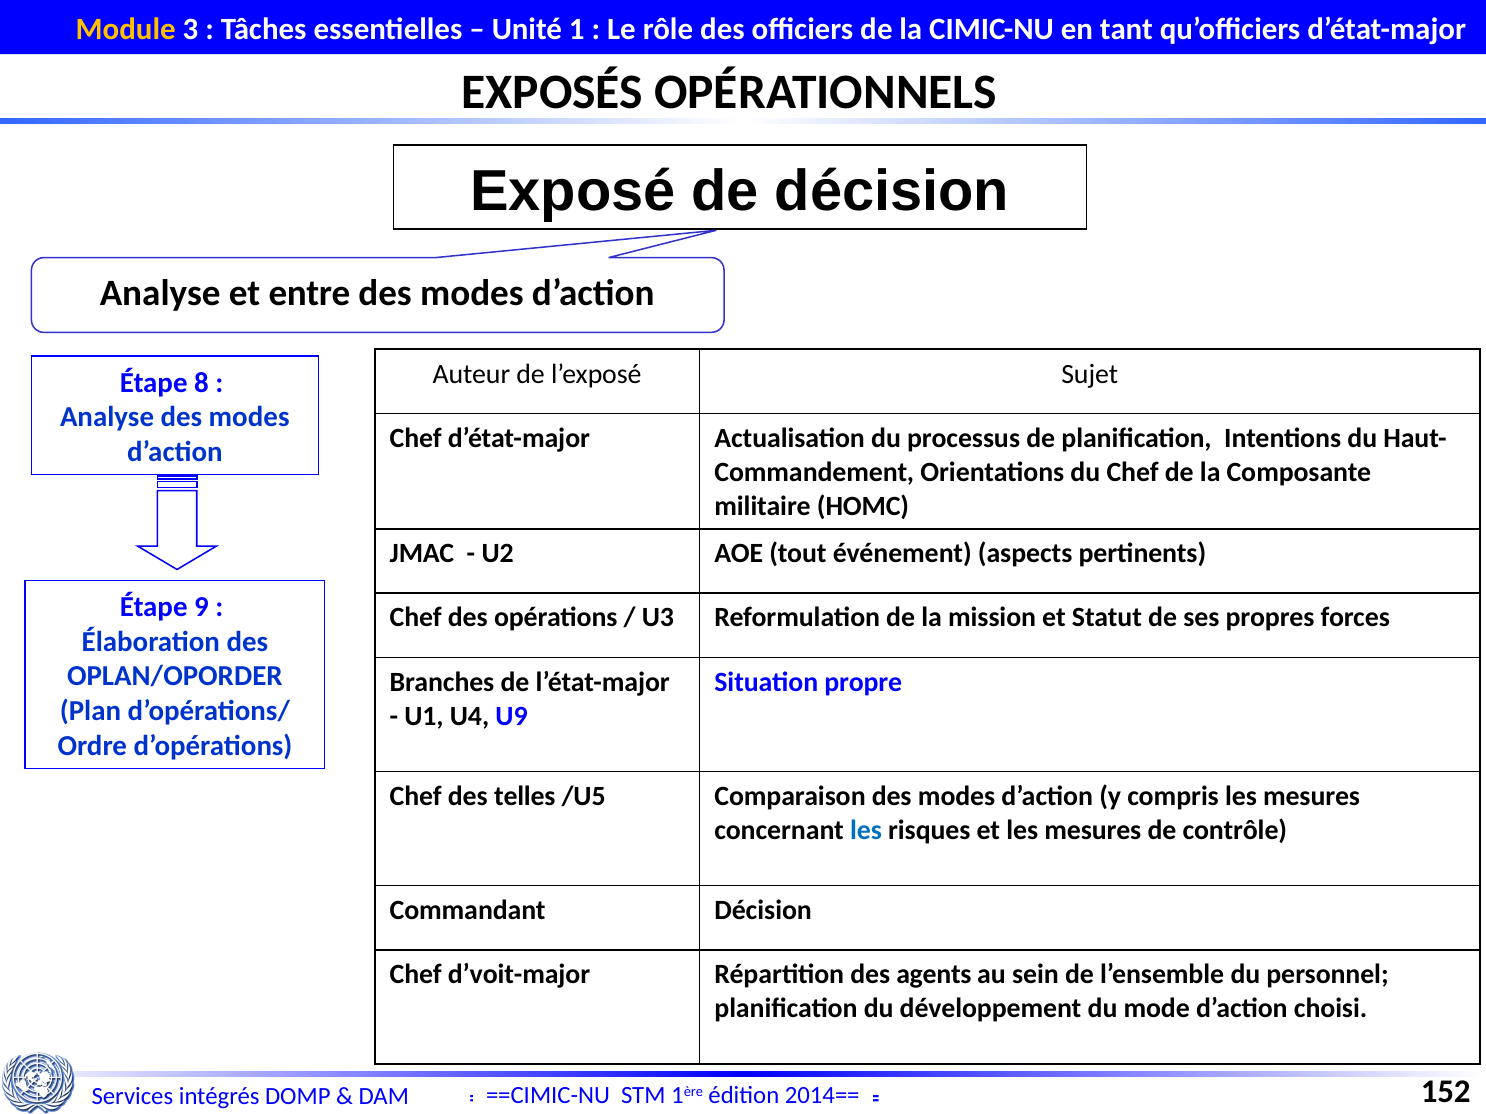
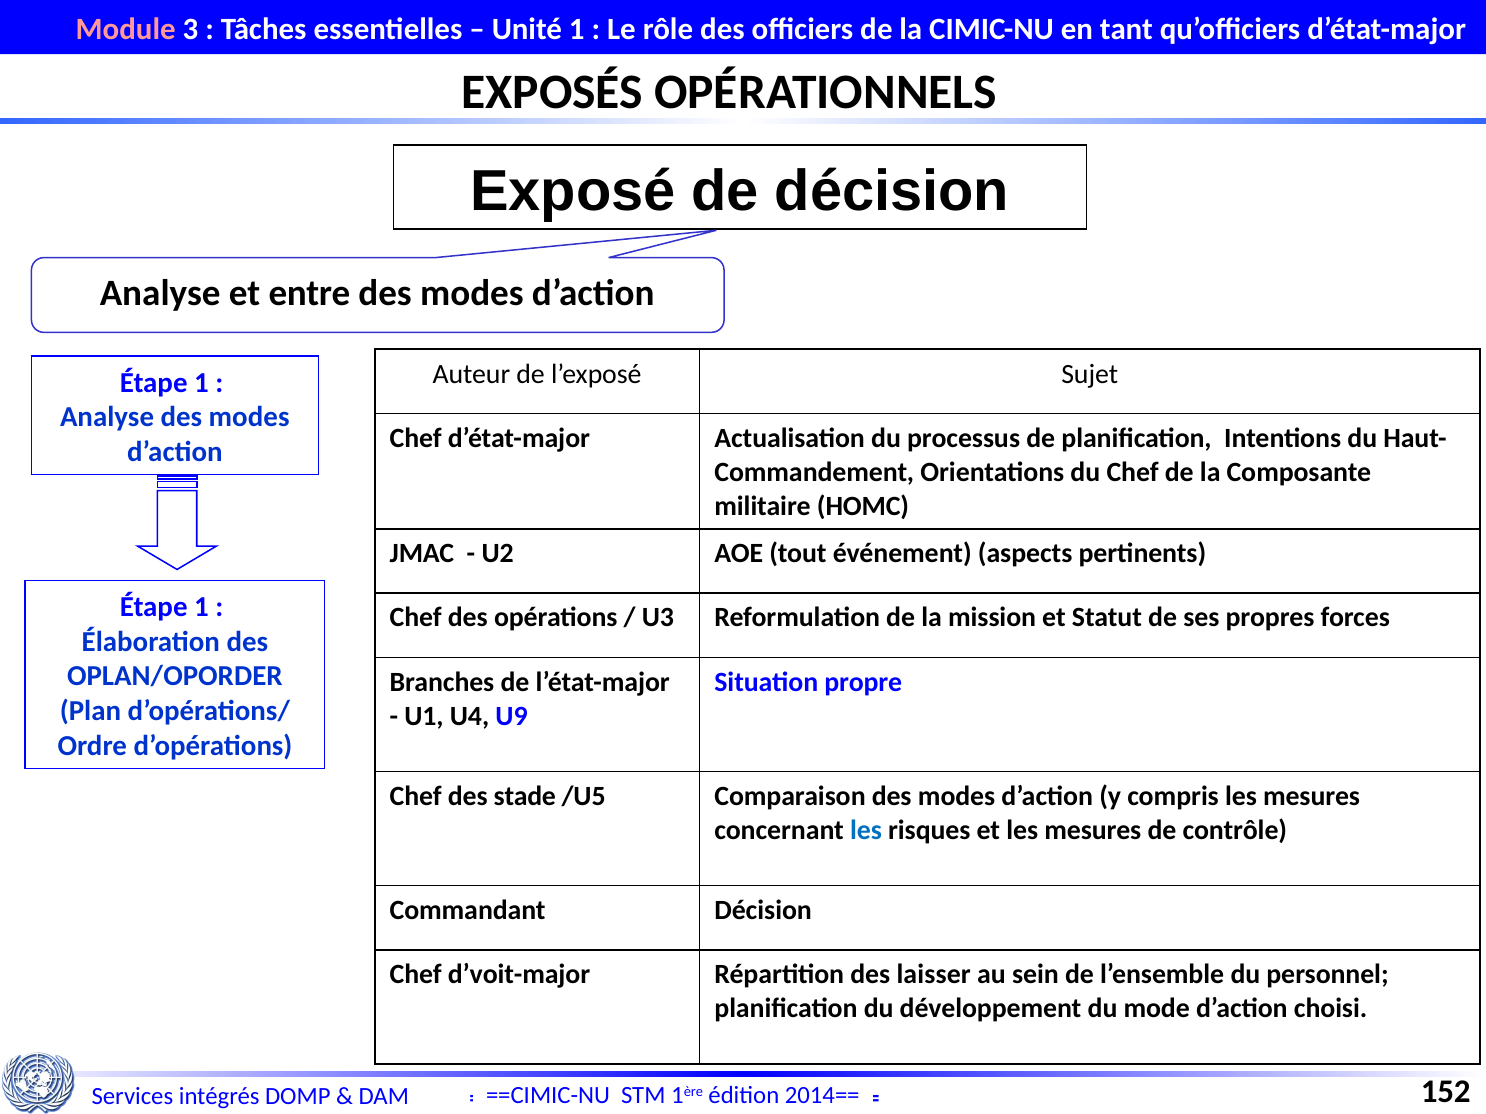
Module colour: yellow -> pink (126, 30)
8: 8 -> 1 (201, 383)
9: 9 -> 1 (201, 607)
telles: telles -> stade (525, 797)
agents: agents -> laisser (934, 975)
